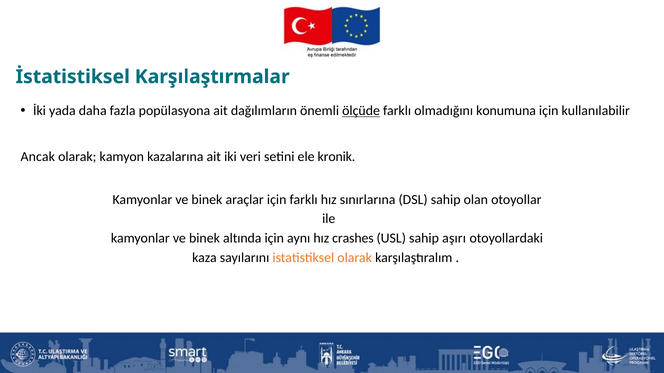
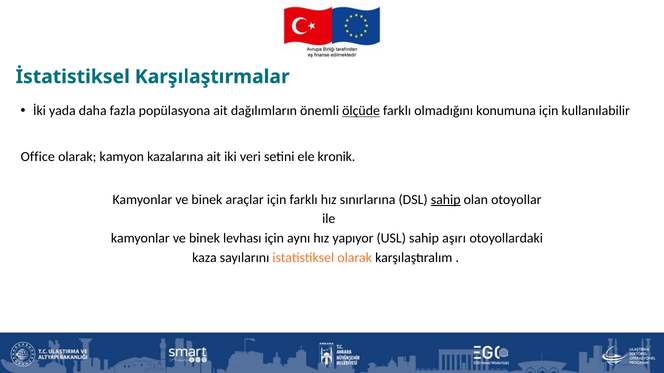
Ancak: Ancak -> Office (38, 157)
sahip underline: none -> present (446, 200)
altında: altında -> levhası (242, 239)
crashes: crashes -> yapıyor (353, 239)
